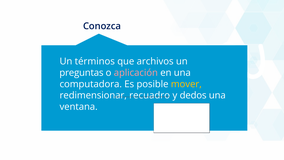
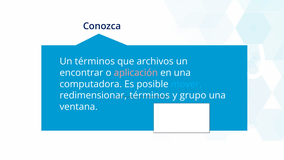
preguntas: preguntas -> encontrar (81, 73)
mover colour: yellow -> light blue (186, 84)
redimensionar recuadro: recuadro -> términos (150, 95)
dedos: dedos -> grupo (193, 95)
